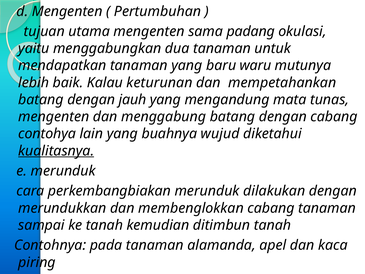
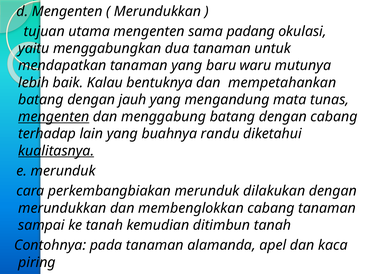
Pertumbuhan: Pertumbuhan -> Merundukkan (158, 11)
keturunan: keturunan -> bentuknya (160, 83)
mengenten underline: none -> present (54, 117)
contohya: contohya -> terhadap (47, 134)
wujud: wujud -> randu (220, 134)
